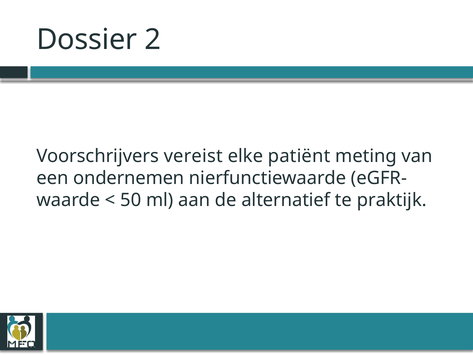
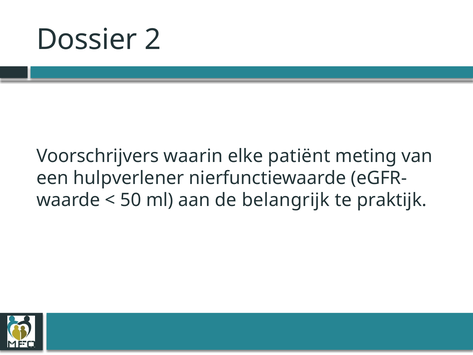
vereist: vereist -> waarin (193, 156)
ondernemen: ondernemen -> hulpverlener (129, 178)
alternatief: alternatief -> belangrijk (286, 200)
